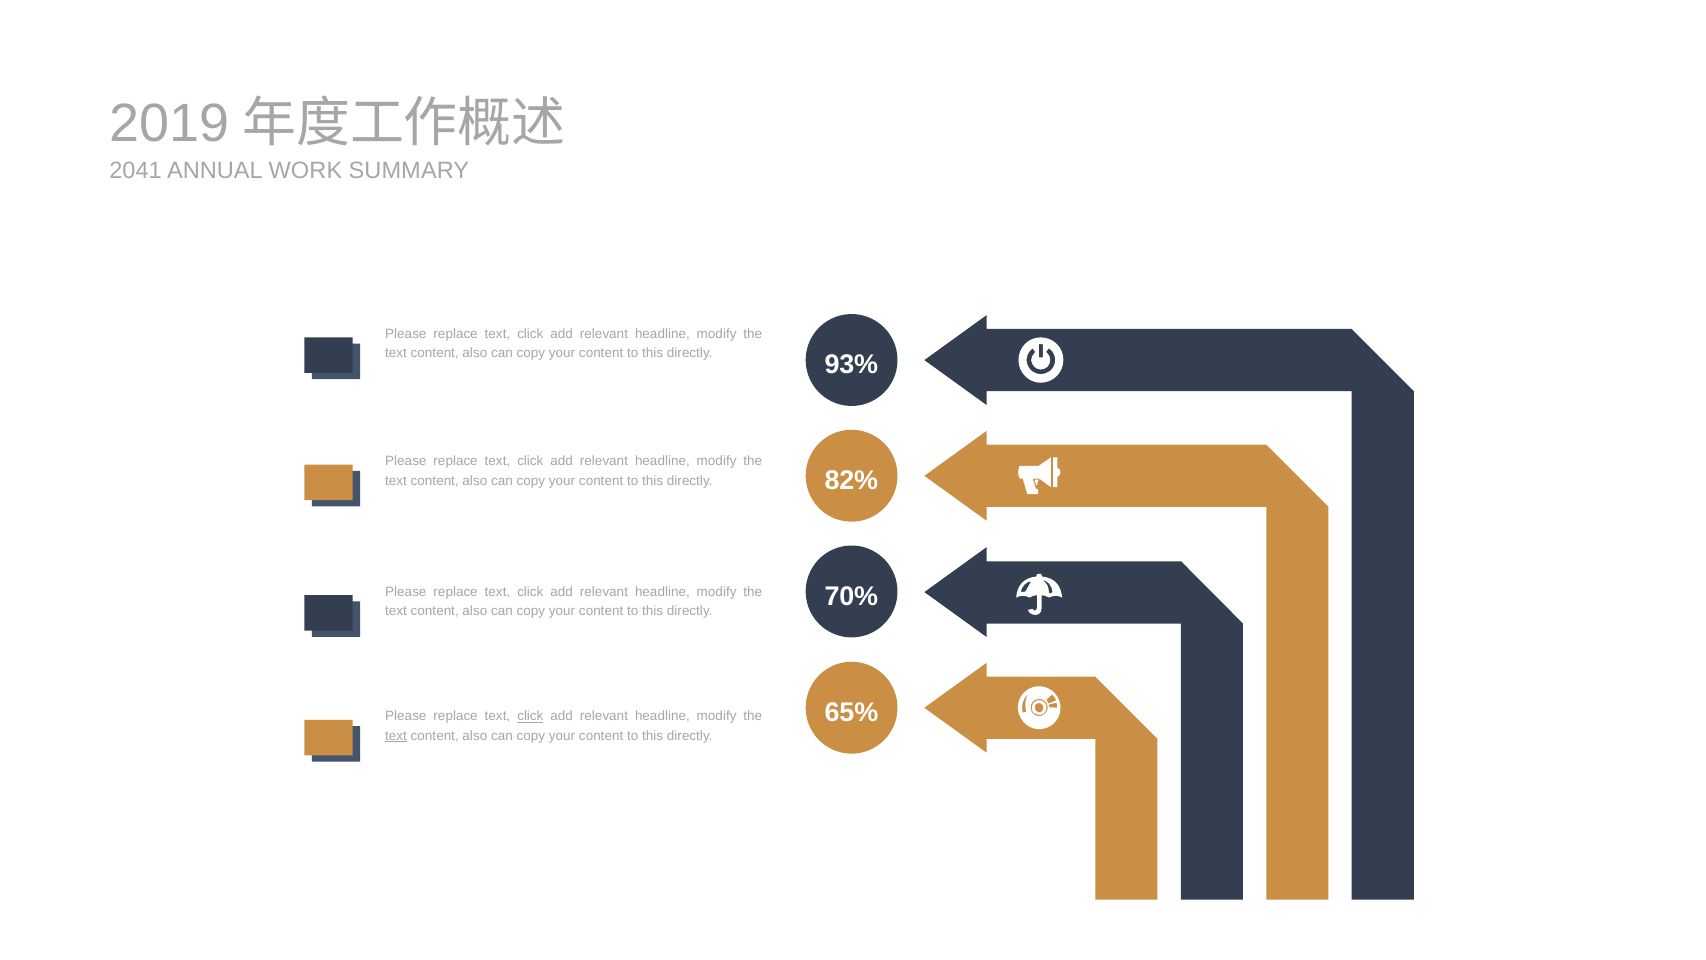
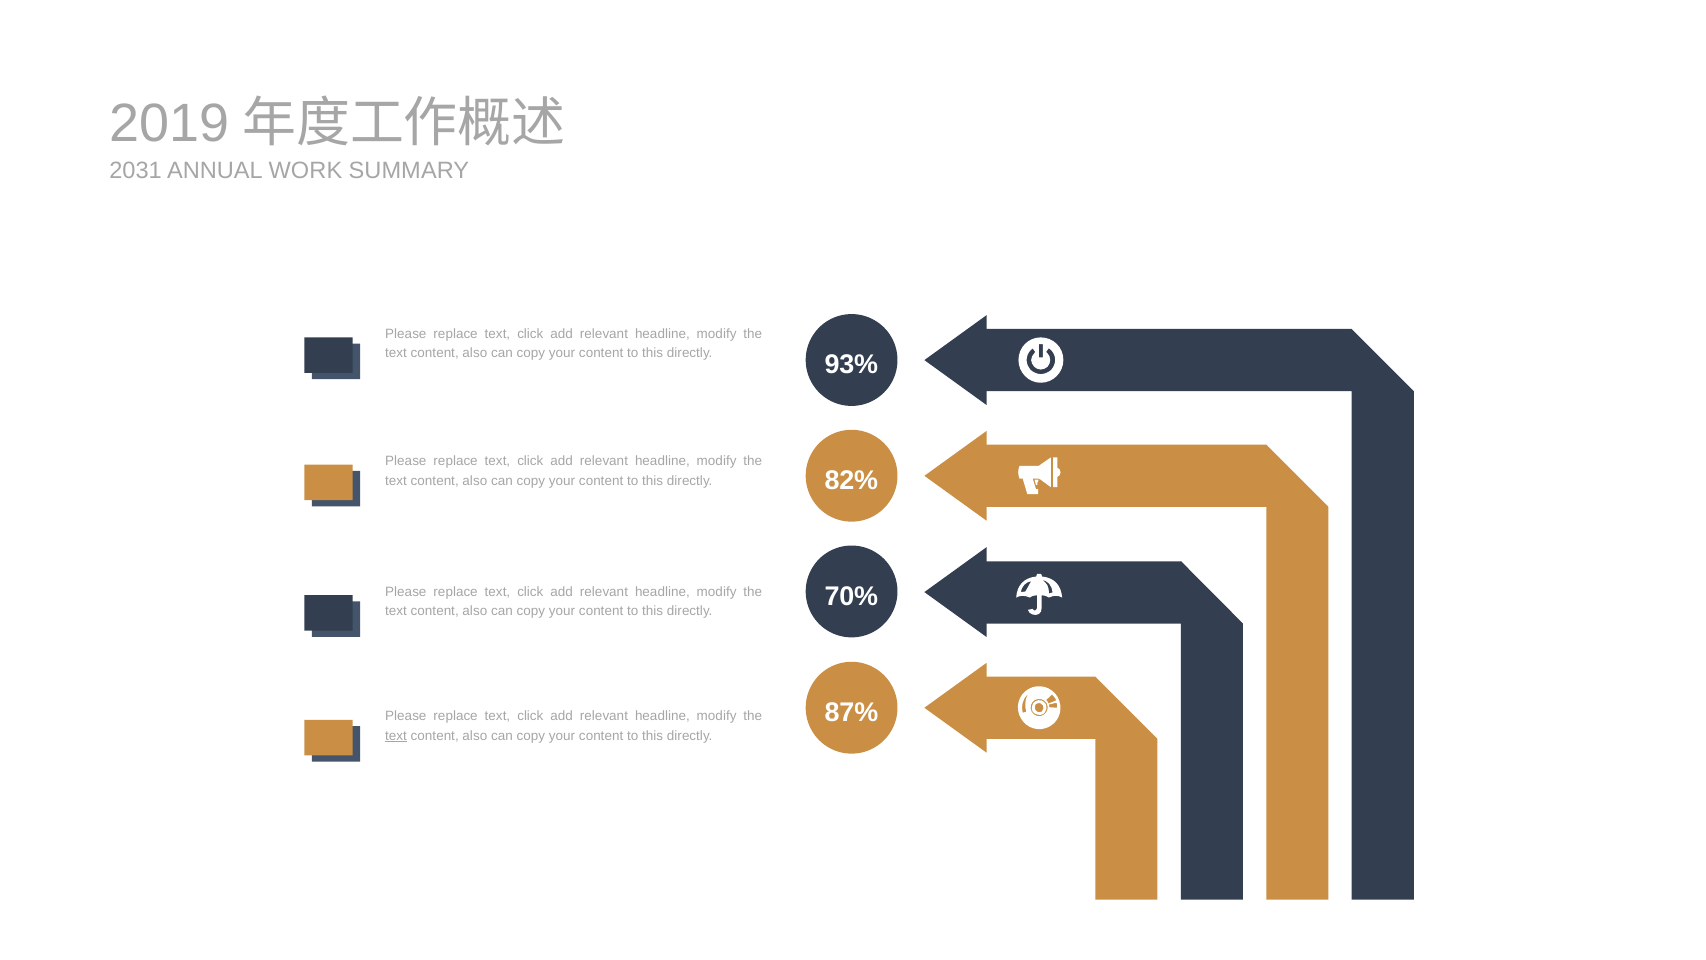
2041: 2041 -> 2031 (136, 171)
65%: 65% -> 87% (851, 712)
click underline: present -> none (530, 716)
